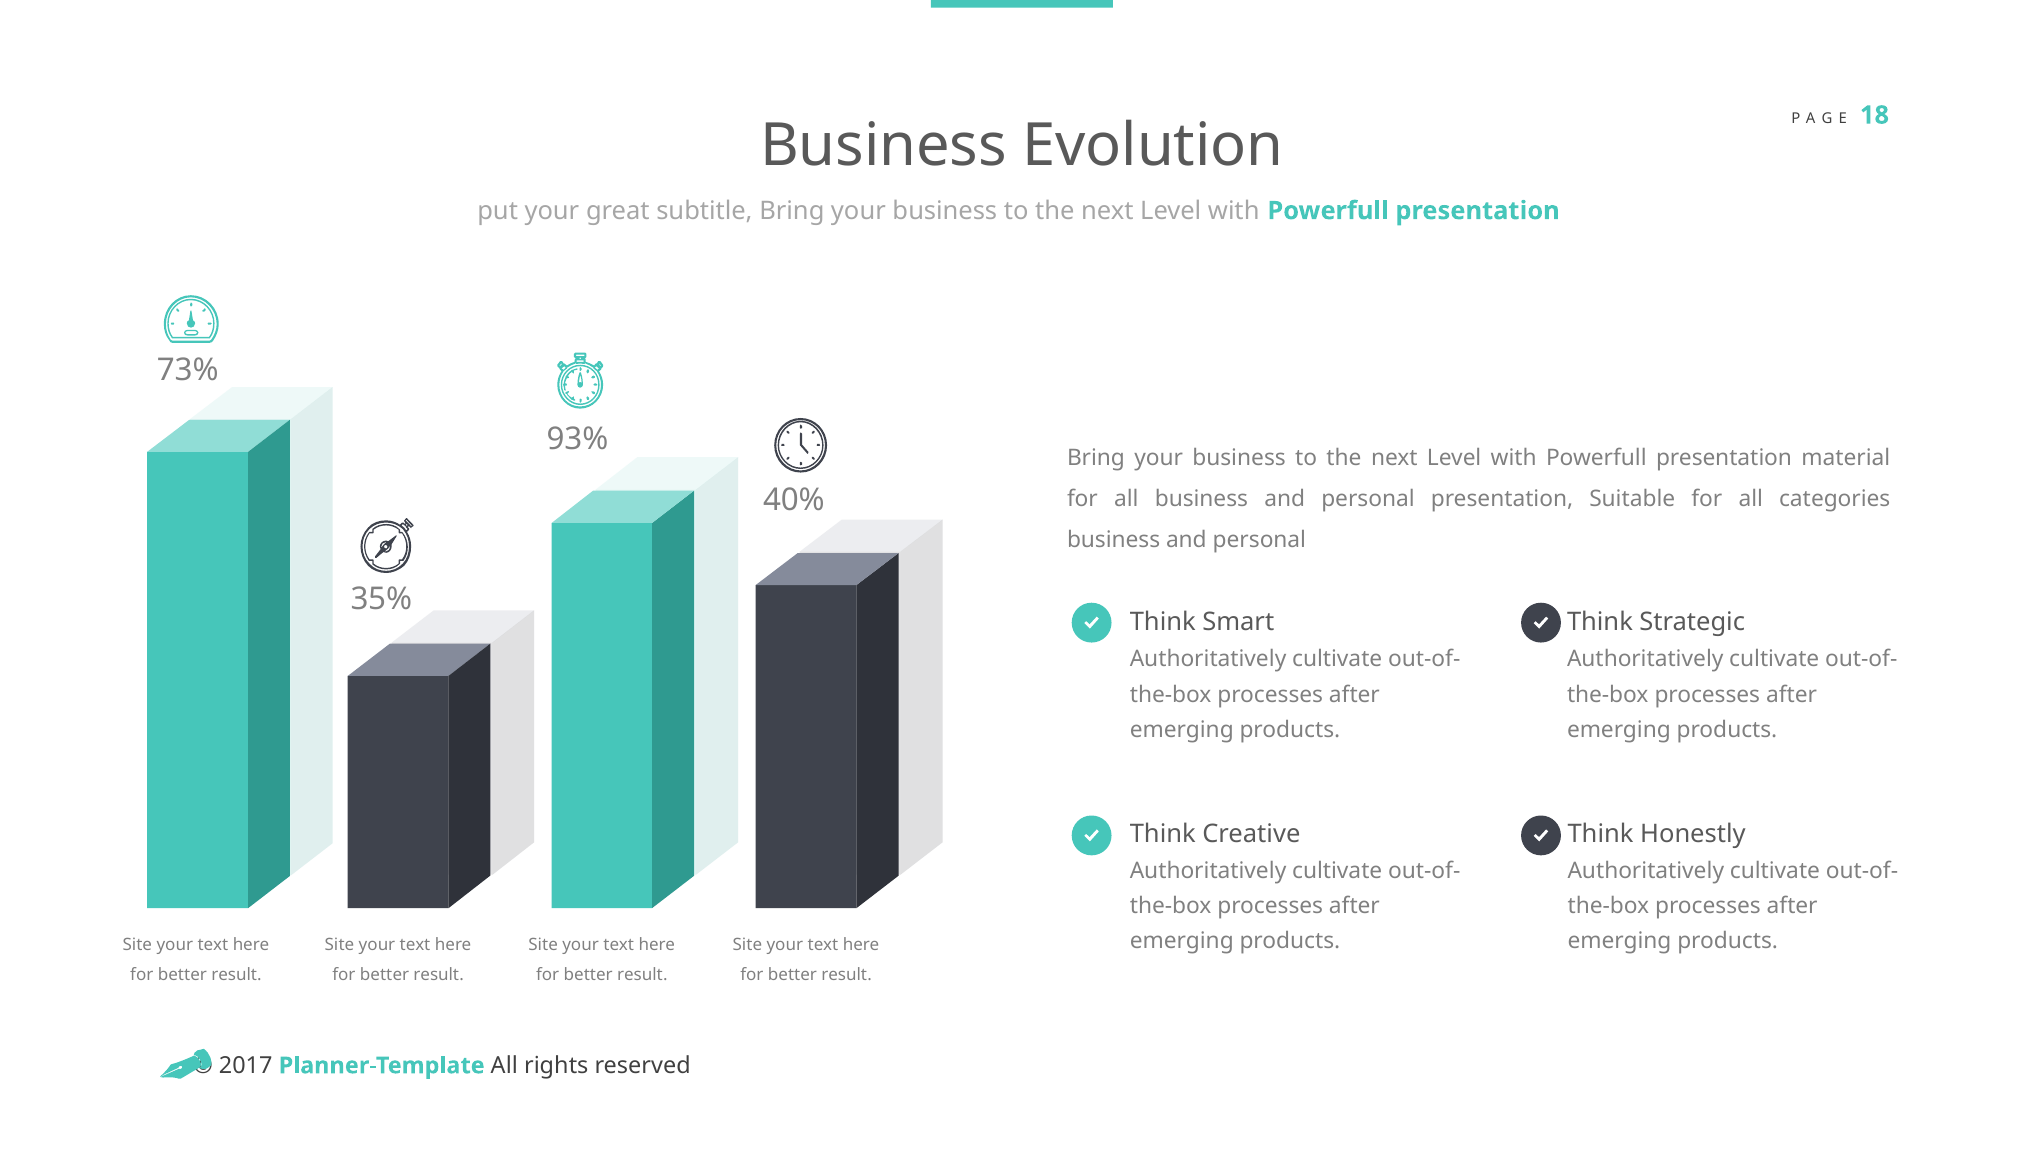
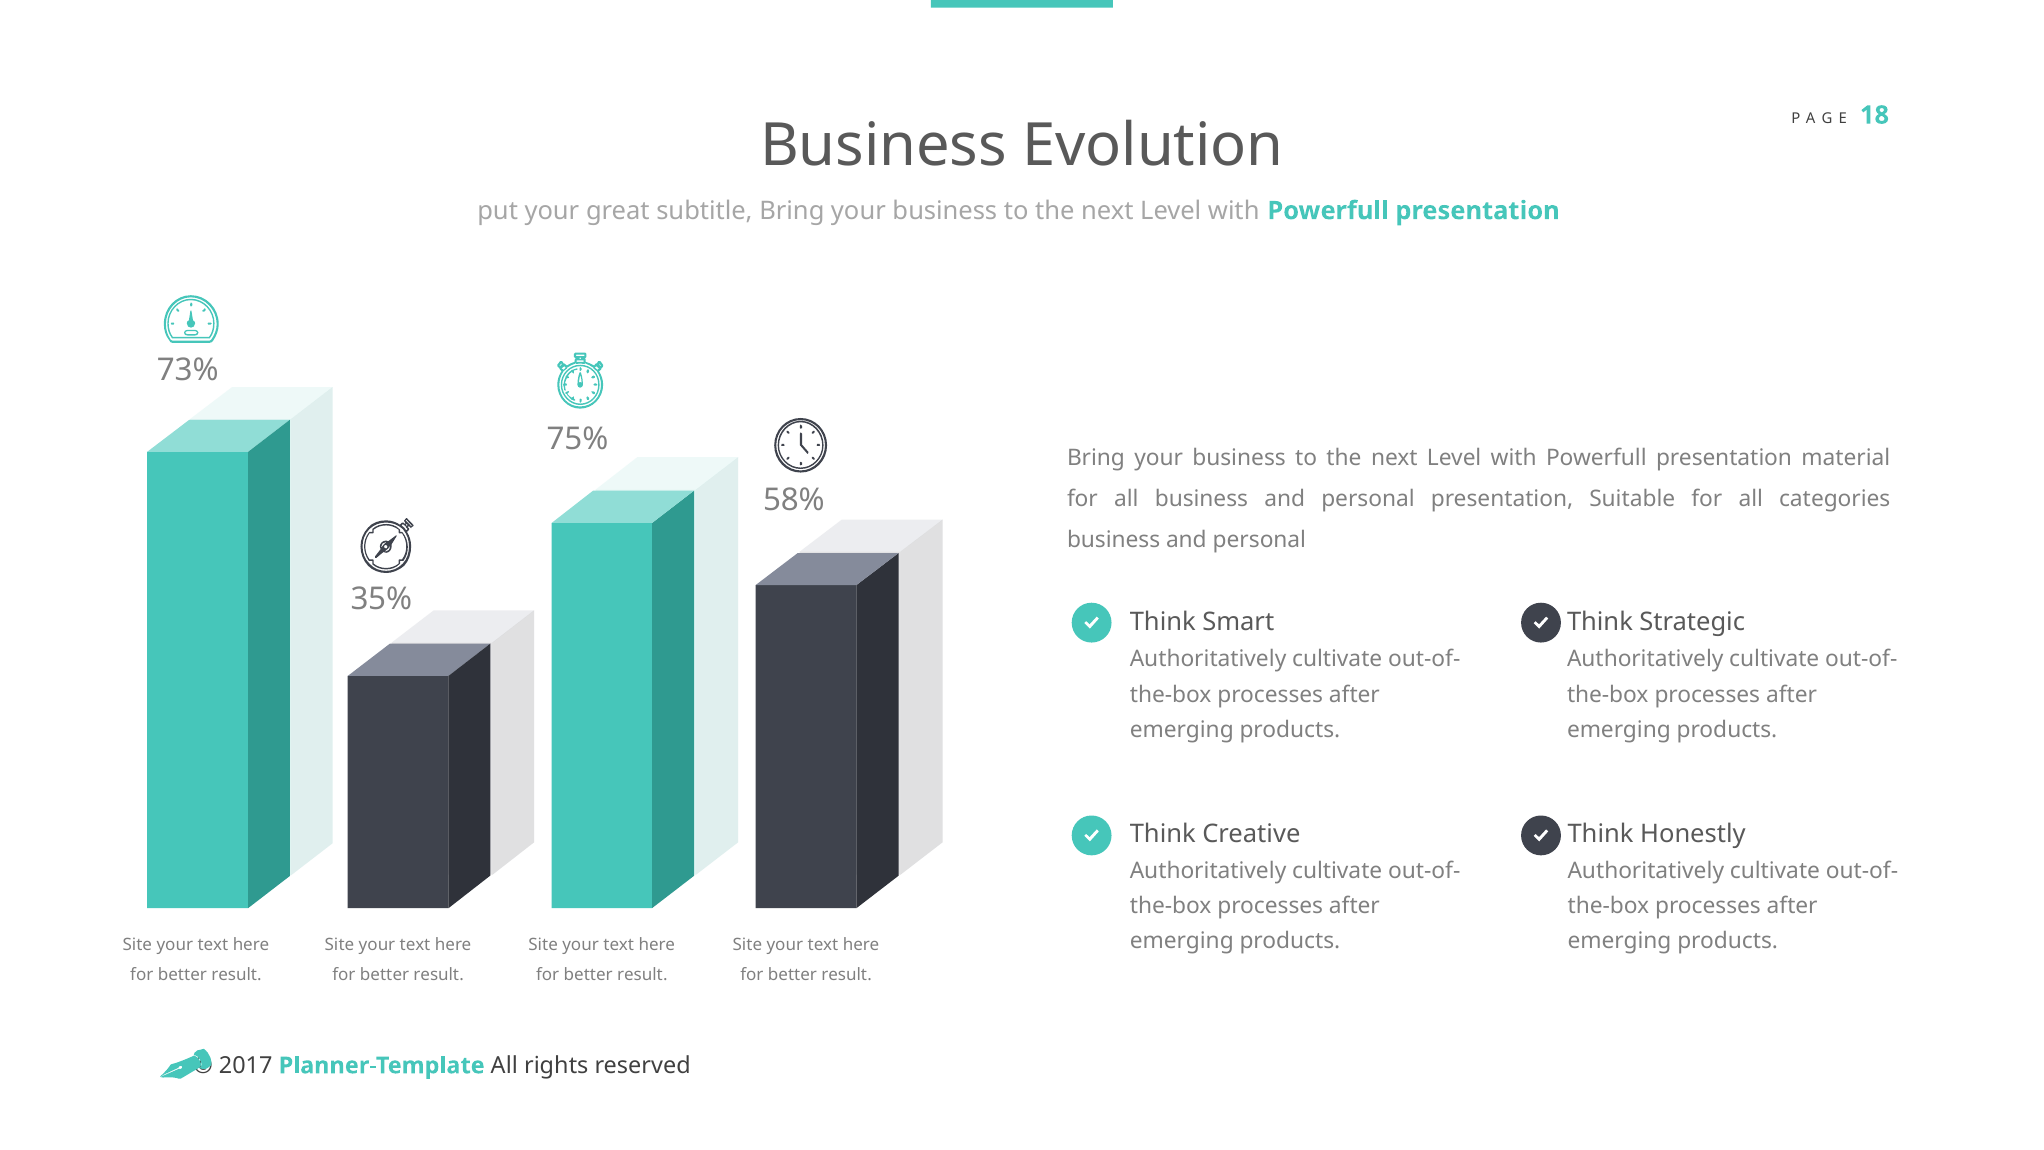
93%: 93% -> 75% (578, 439)
40%: 40% -> 58% (794, 500)
